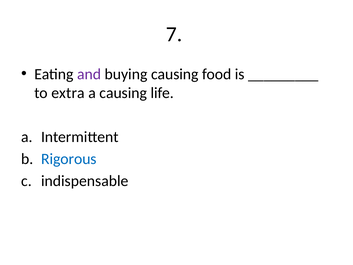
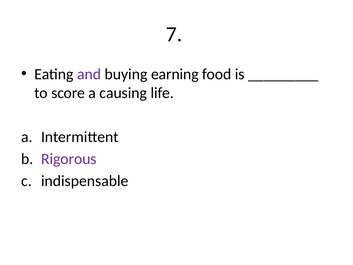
buying causing: causing -> earning (175, 74)
extra: extra -> score (68, 93)
Rigorous colour: blue -> purple (69, 159)
